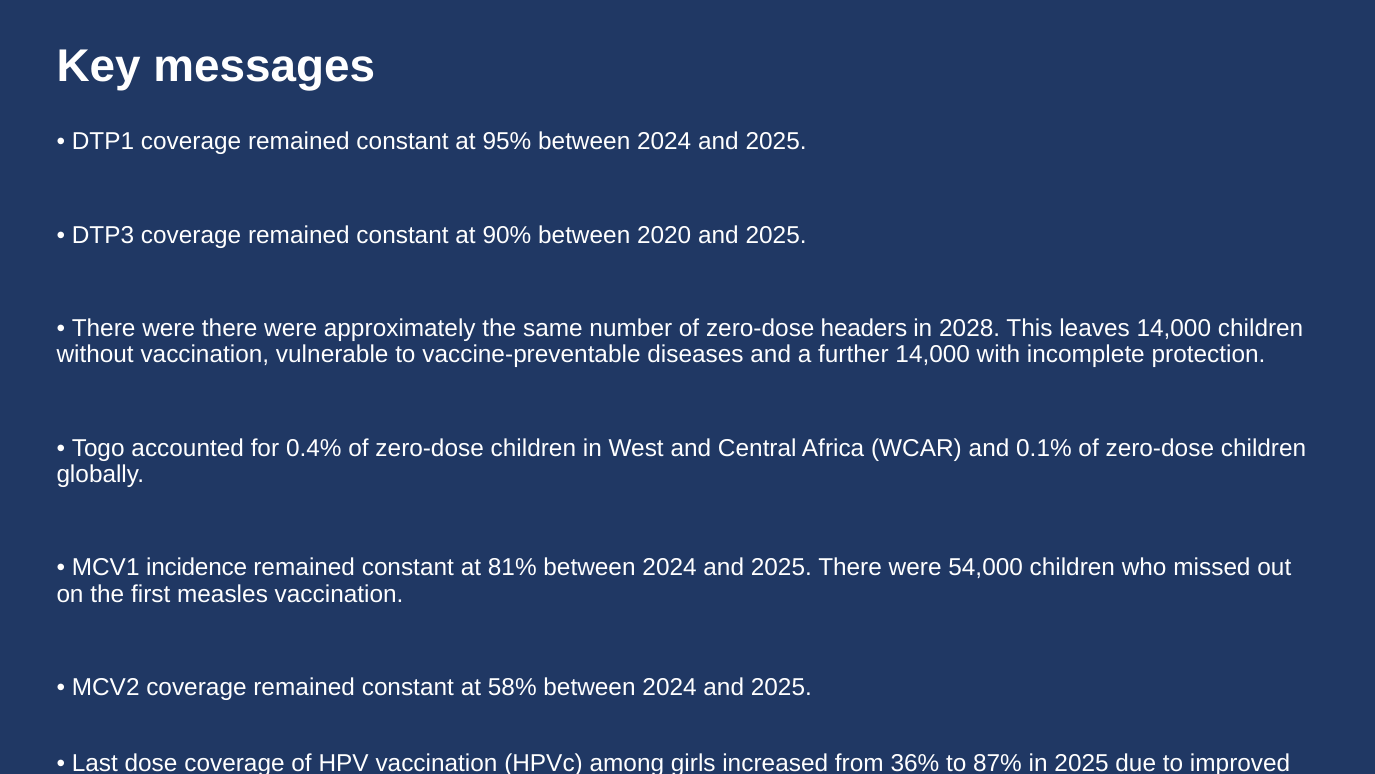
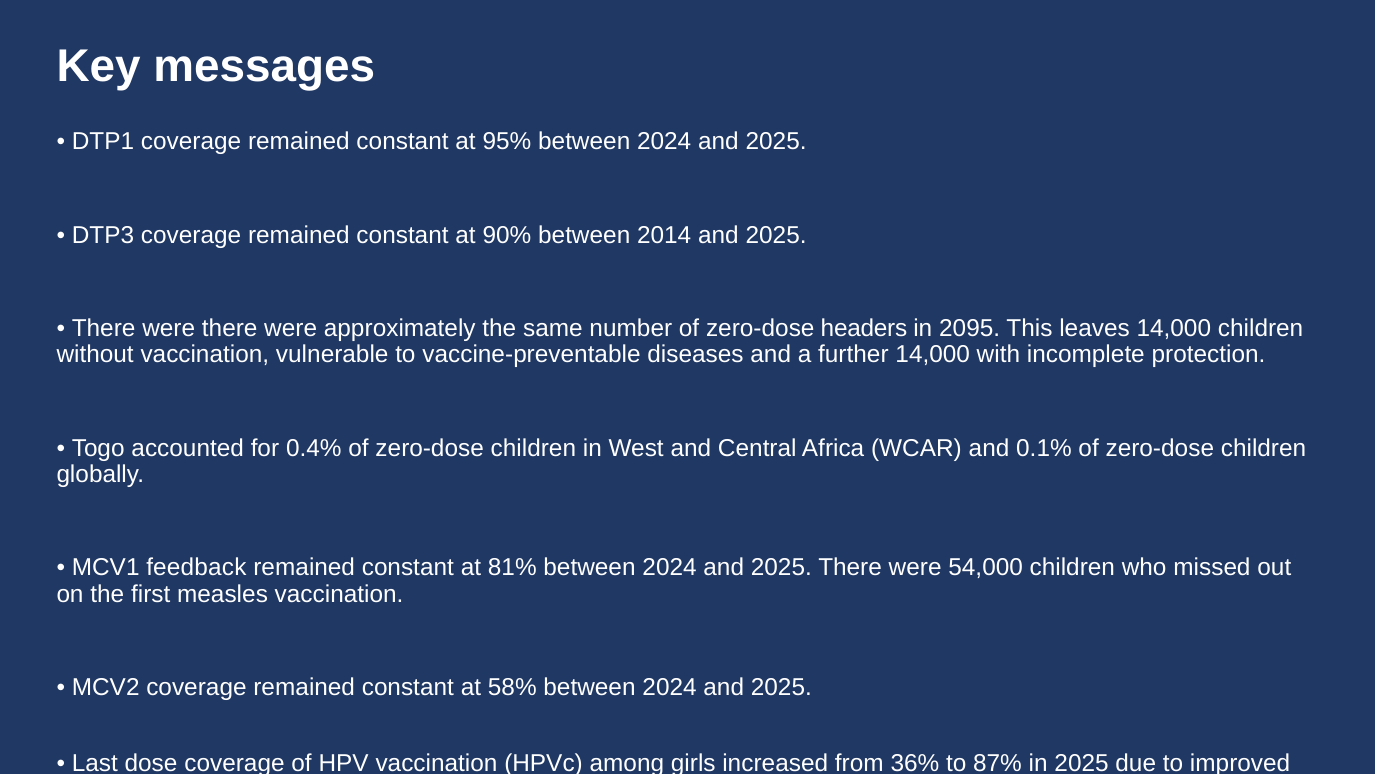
2020: 2020 -> 2014 (664, 235)
2028: 2028 -> 2095 (970, 328)
incidence: incidence -> feedback (196, 567)
